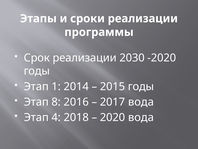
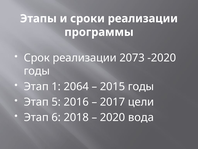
2030: 2030 -> 2073 (132, 58)
2014: 2014 -> 2064 (76, 86)
8: 8 -> 5 (56, 102)
2017 вода: вода -> цели (141, 102)
4: 4 -> 6 (56, 117)
